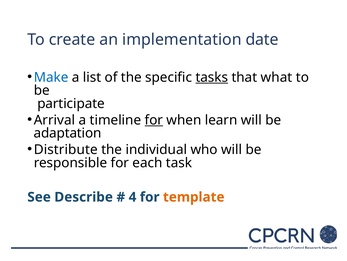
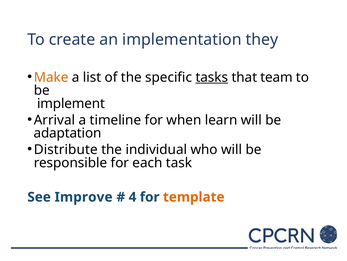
date: date -> they (262, 39)
Make colour: blue -> orange (51, 77)
what: what -> team (277, 77)
participate: participate -> implement (71, 103)
for underline: present -> none (154, 120)
Describe: Describe -> Improve (84, 197)
